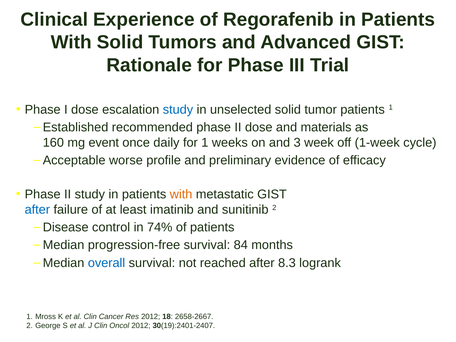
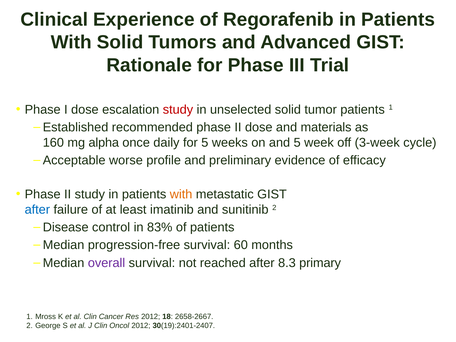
study colour: blue -> red (178, 110)
event: event -> alpha (104, 143)
for 1: 1 -> 5 (205, 143)
and 3: 3 -> 5 (297, 143)
1-week: 1-week -> 3-week (377, 143)
74%: 74% -> 83% (160, 227)
84: 84 -> 60 (241, 245)
overall colour: blue -> purple (107, 263)
logrank: logrank -> primary (320, 263)
